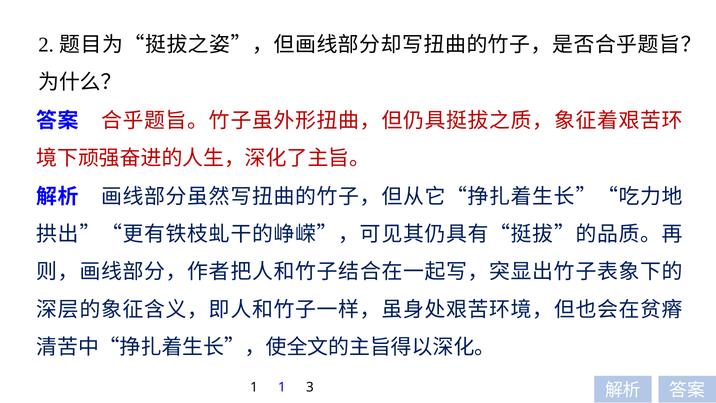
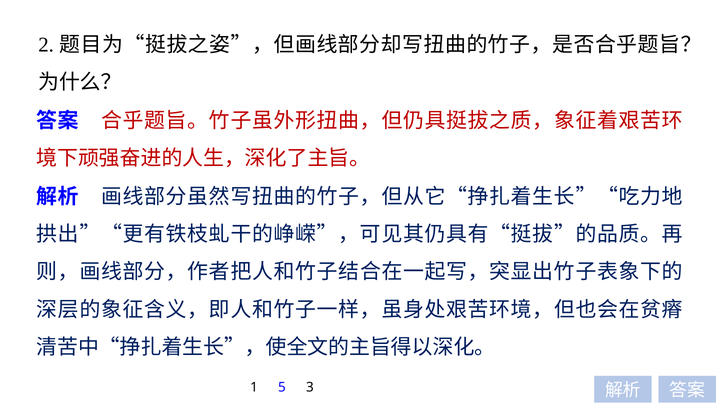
1 1: 1 -> 5 (282, 387)
